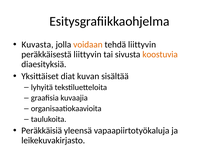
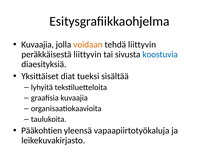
Kuvasta: Kuvasta -> Kuvaajia (38, 44)
koostuvia colour: orange -> blue (160, 54)
kuvan: kuvan -> tueksi (88, 76)
Peräkkäisiä: Peräkkäisiä -> Pääkohtien (42, 130)
